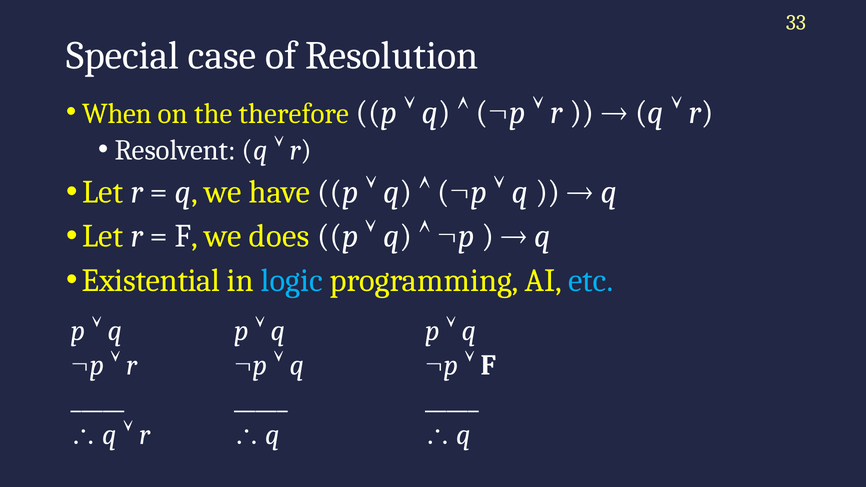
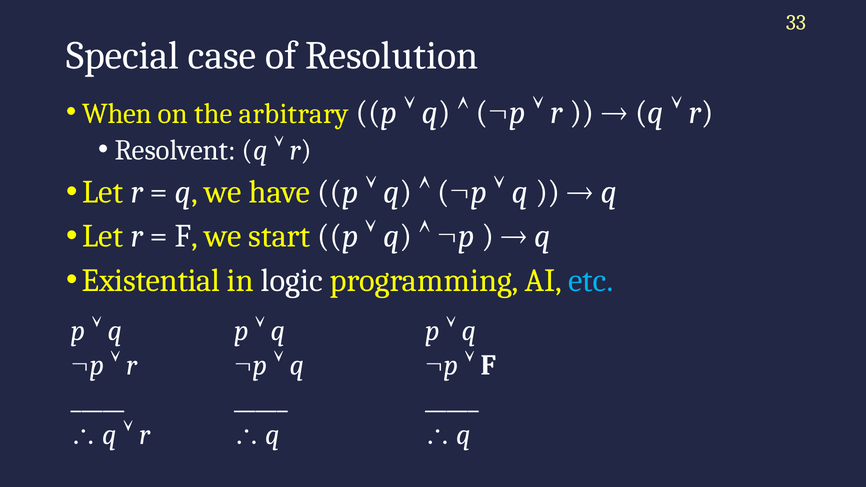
therefore: therefore -> arbitrary (294, 114)
does: does -> start (279, 236)
logic colour: light blue -> white (292, 280)
